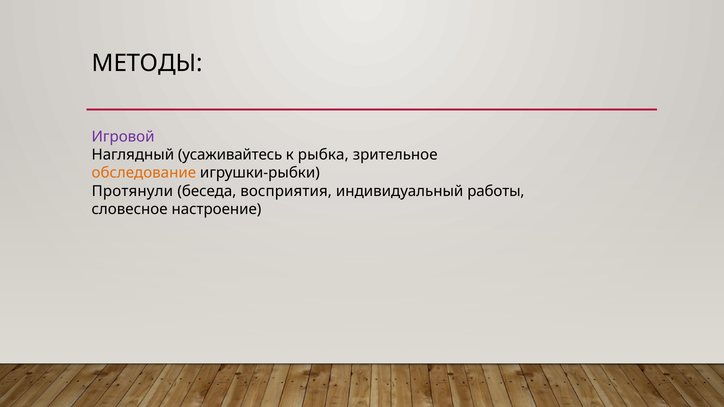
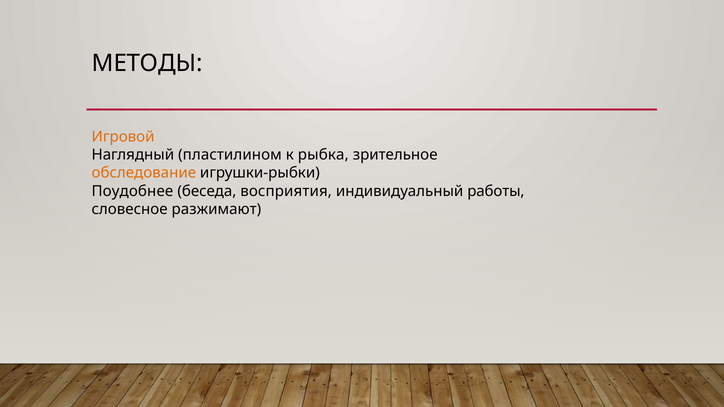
Игровой colour: purple -> orange (123, 137)
усаживайтесь: усаживайтесь -> пластилином (230, 155)
Протянули: Протянули -> Поудобнее (132, 191)
настроение: настроение -> разжимают (216, 209)
